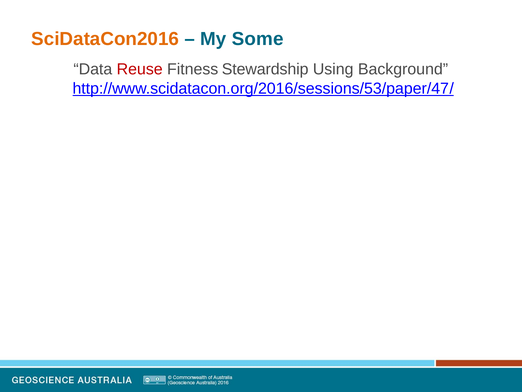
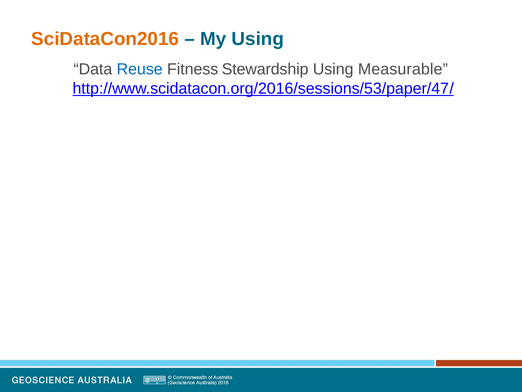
My Some: Some -> Using (258, 39)
Reuse colour: red -> blue (140, 69)
Background: Background -> Measurable (403, 69)
